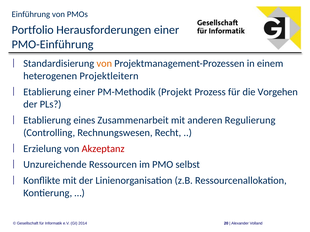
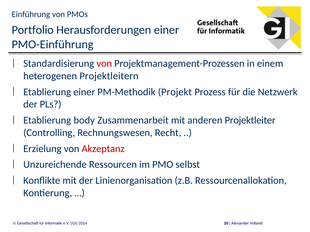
von colour: orange -> red (104, 64)
Vorgehen: Vorgehen -> Netzwerk (278, 92)
eines: eines -> body (84, 121)
Regulierung: Regulierung -> Projektleiter (250, 121)
